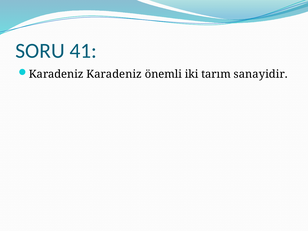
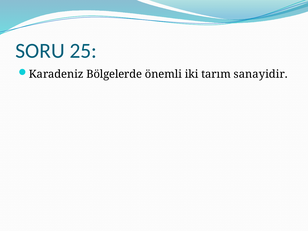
41: 41 -> 25 (83, 51)
Karadeniz Karadeniz: Karadeniz -> Bölgelerde (114, 74)
